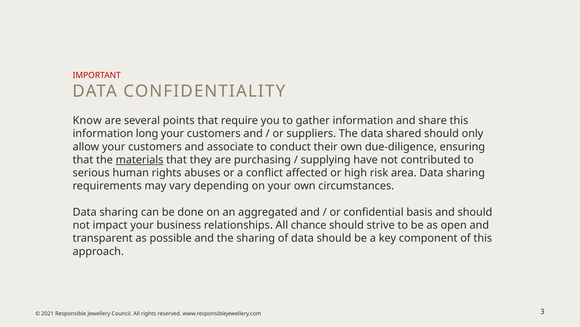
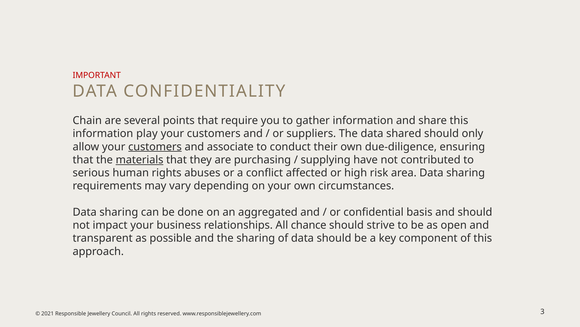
Know: Know -> Chain (87, 120)
long: long -> play (147, 133)
customers underline: none -> present (155, 146)
